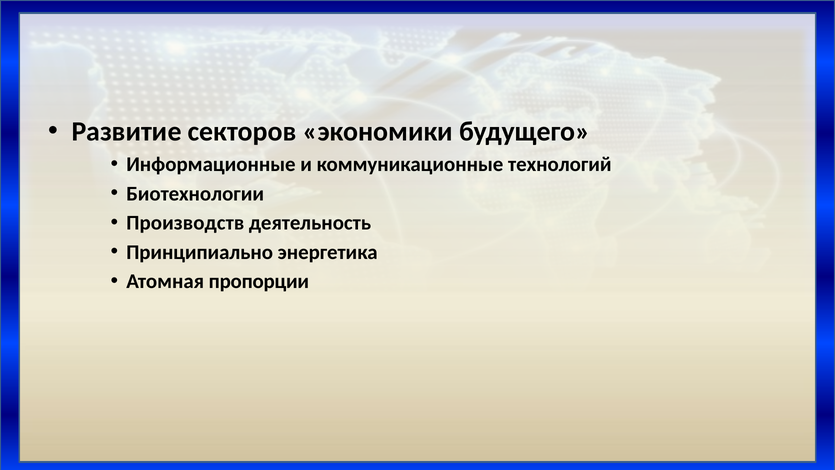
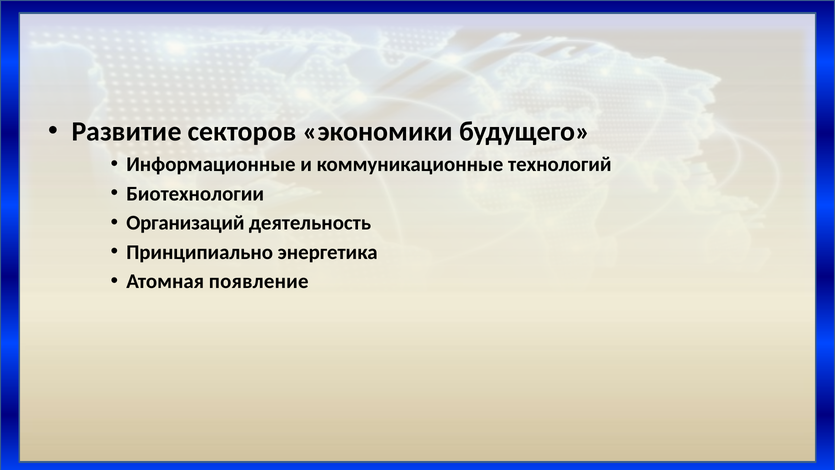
Производств: Производств -> Организаций (185, 223)
пропорции: пропорции -> появление (259, 281)
